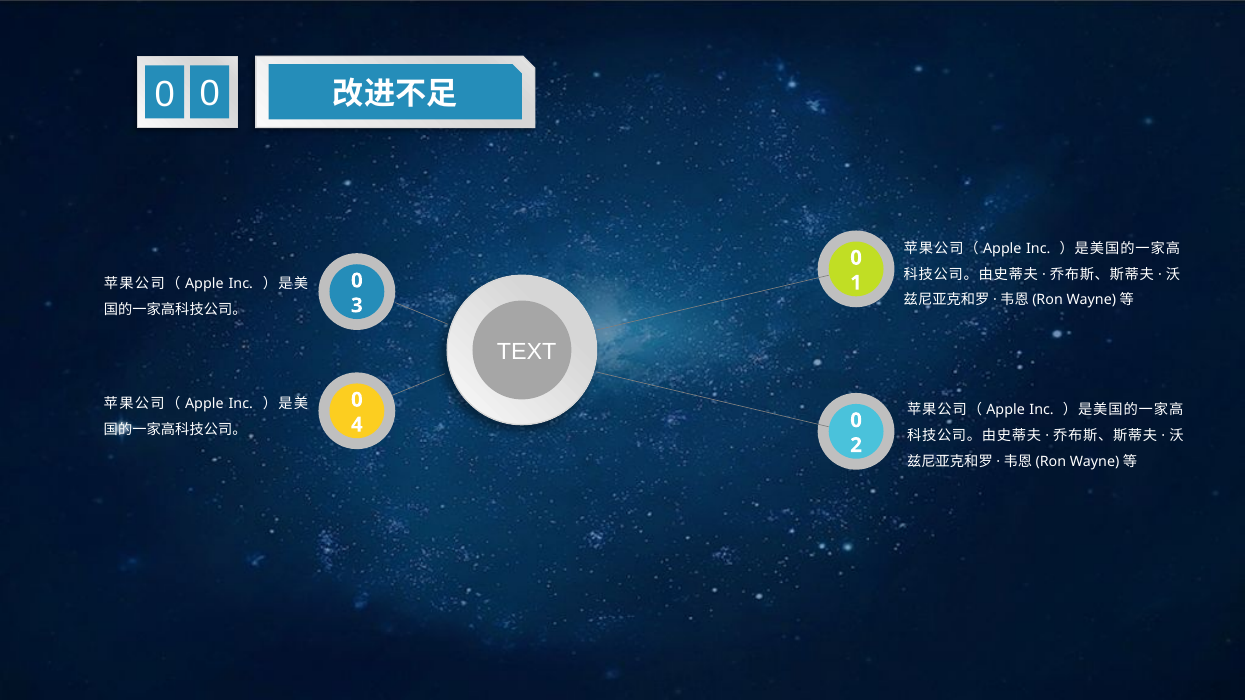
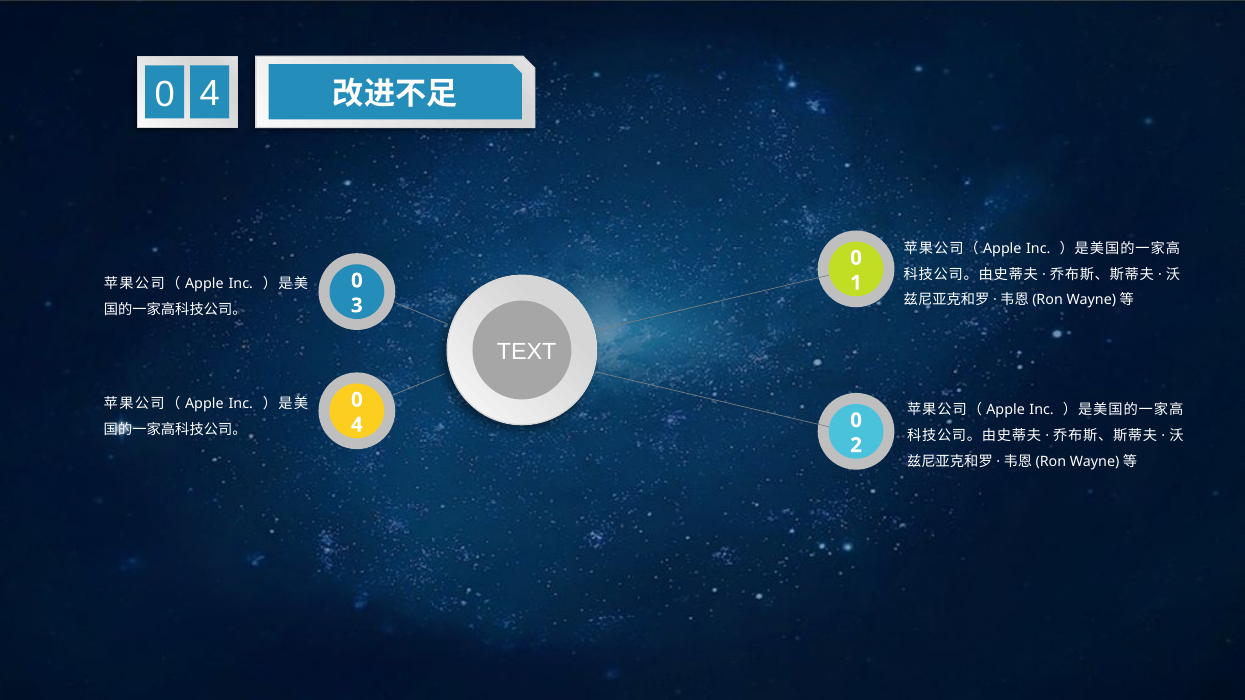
0: 0 -> 4 (210, 94)
